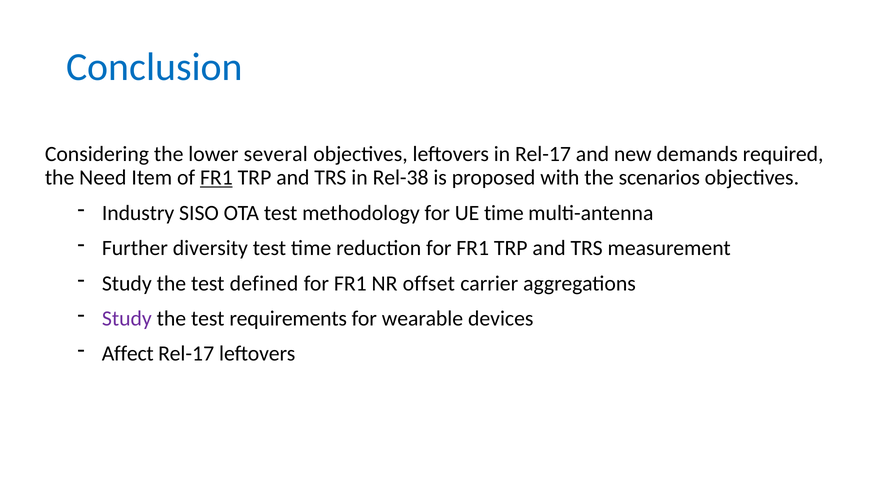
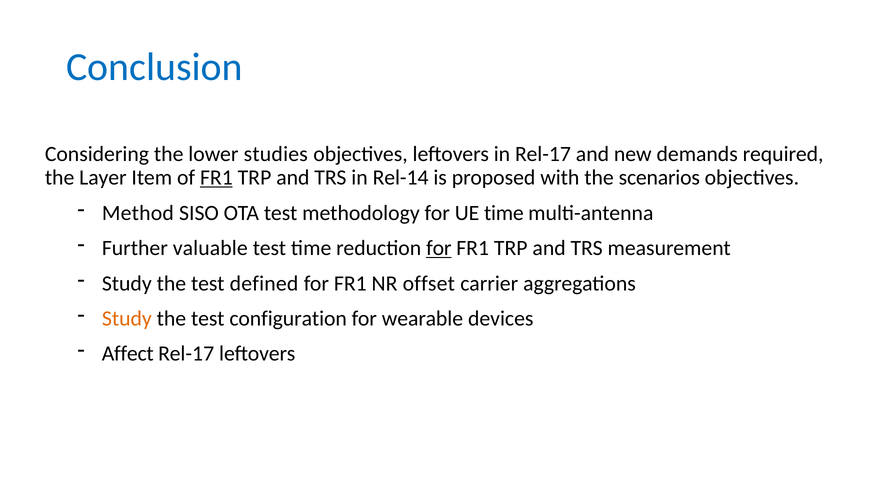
several: several -> studies (276, 154)
Need: Need -> Layer (103, 178)
Rel-38: Rel-38 -> Rel-14 (401, 178)
Industry: Industry -> Method (138, 213)
diversity: diversity -> valuable (210, 248)
for underline: none -> present (439, 248)
Study colour: purple -> orange (127, 318)
requirements: requirements -> configuration (288, 318)
